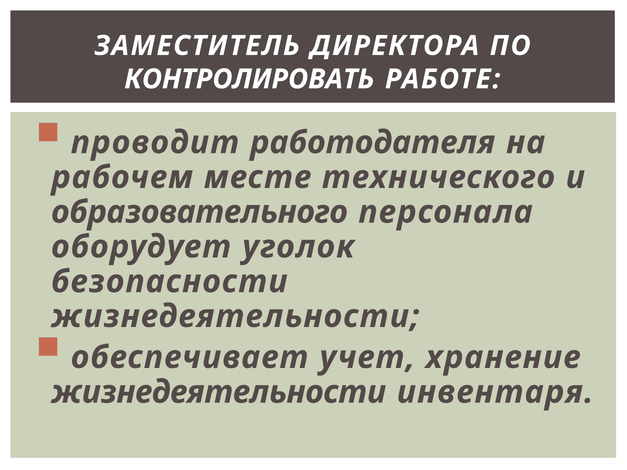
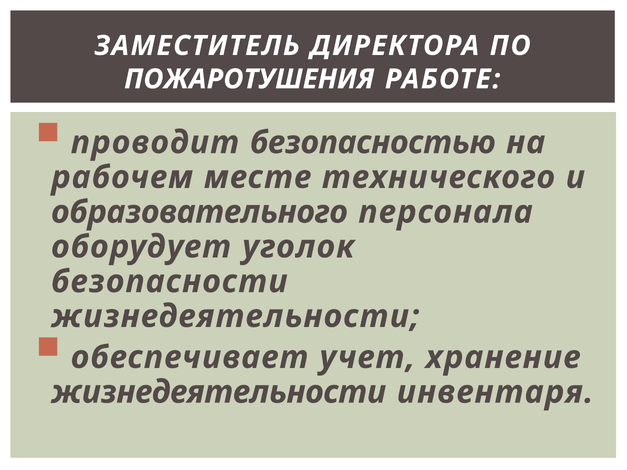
КОНТРОЛИРОВАТЬ: КОНТРОЛИРОВАТЬ -> ПОЖАРОТУШЕНИЯ (249, 79)
работодателя: работодателя -> безопасностью (373, 143)
